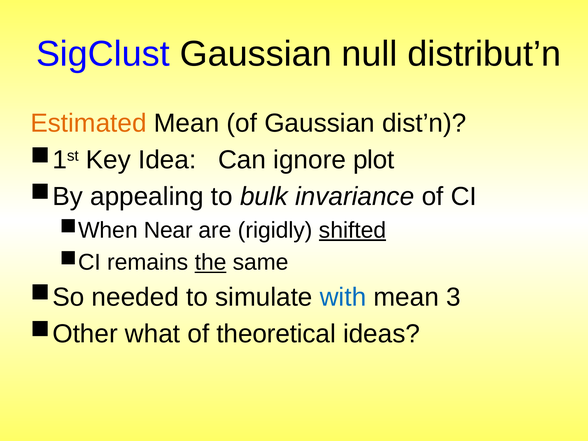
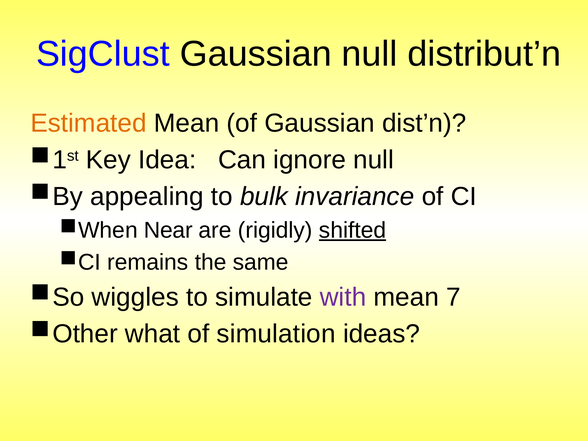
ignore plot: plot -> null (374, 160)
the underline: present -> none (211, 262)
needed: needed -> wiggles (135, 297)
with colour: blue -> purple (343, 297)
3: 3 -> 7 (453, 297)
theoretical: theoretical -> simulation (276, 334)
